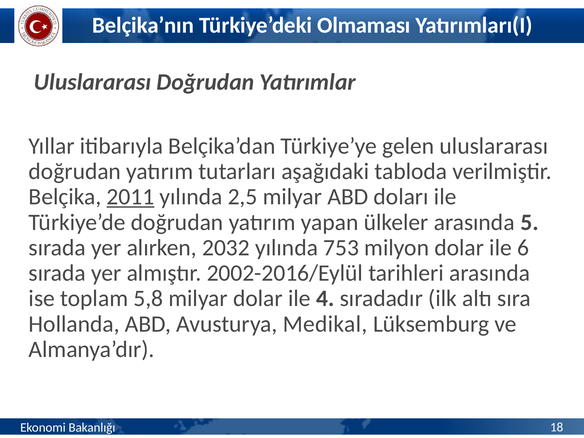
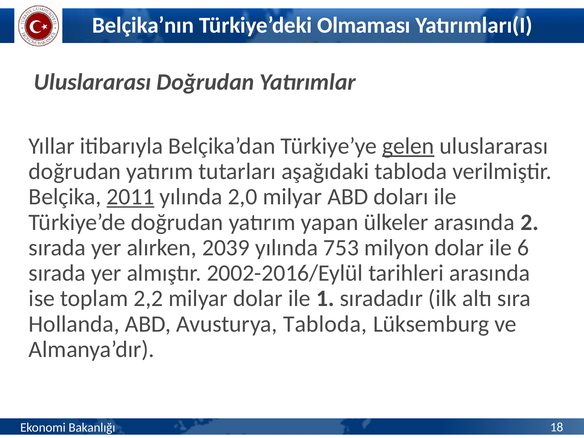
gelen underline: none -> present (408, 146)
2,5: 2,5 -> 2,0 (243, 197)
5: 5 -> 2 (530, 222)
2032: 2032 -> 2039 (226, 248)
5,8: 5,8 -> 2,2 (148, 299)
4: 4 -> 1 (325, 299)
Avusturya Medikal: Medikal -> Tabloda (325, 324)
